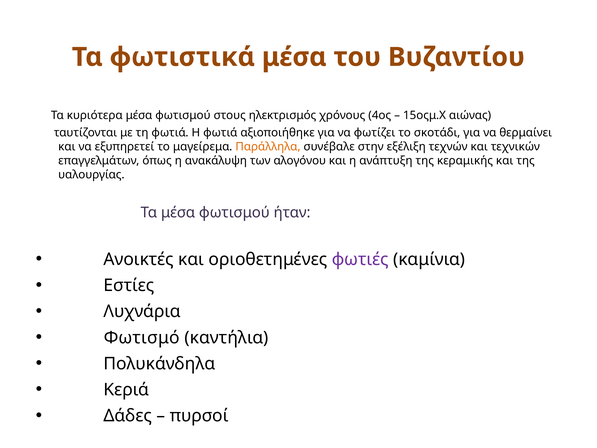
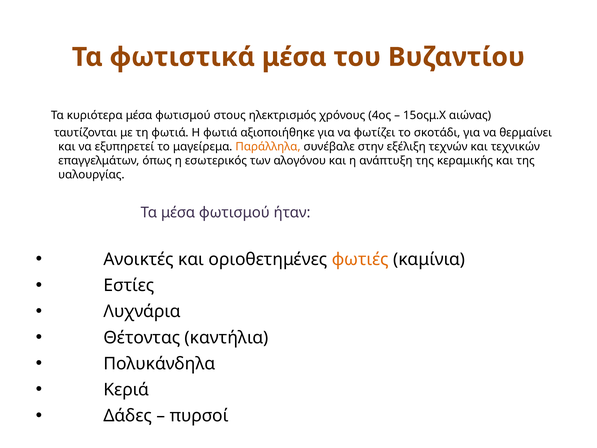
ανακάλυψη: ανακάλυψη -> εσωτερικός (216, 161)
φωτιές colour: purple -> orange (360, 259)
Φωτισμό: Φωτισμό -> Θέτοντας (142, 337)
